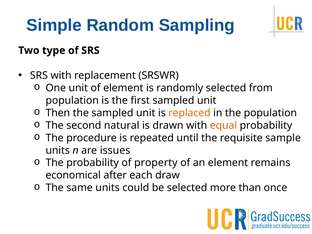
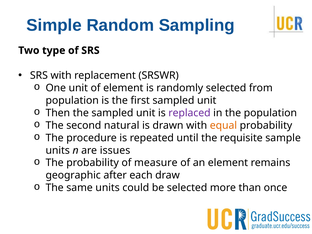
replaced colour: orange -> purple (189, 113)
property: property -> measure (156, 163)
economical: economical -> geographic (73, 175)
